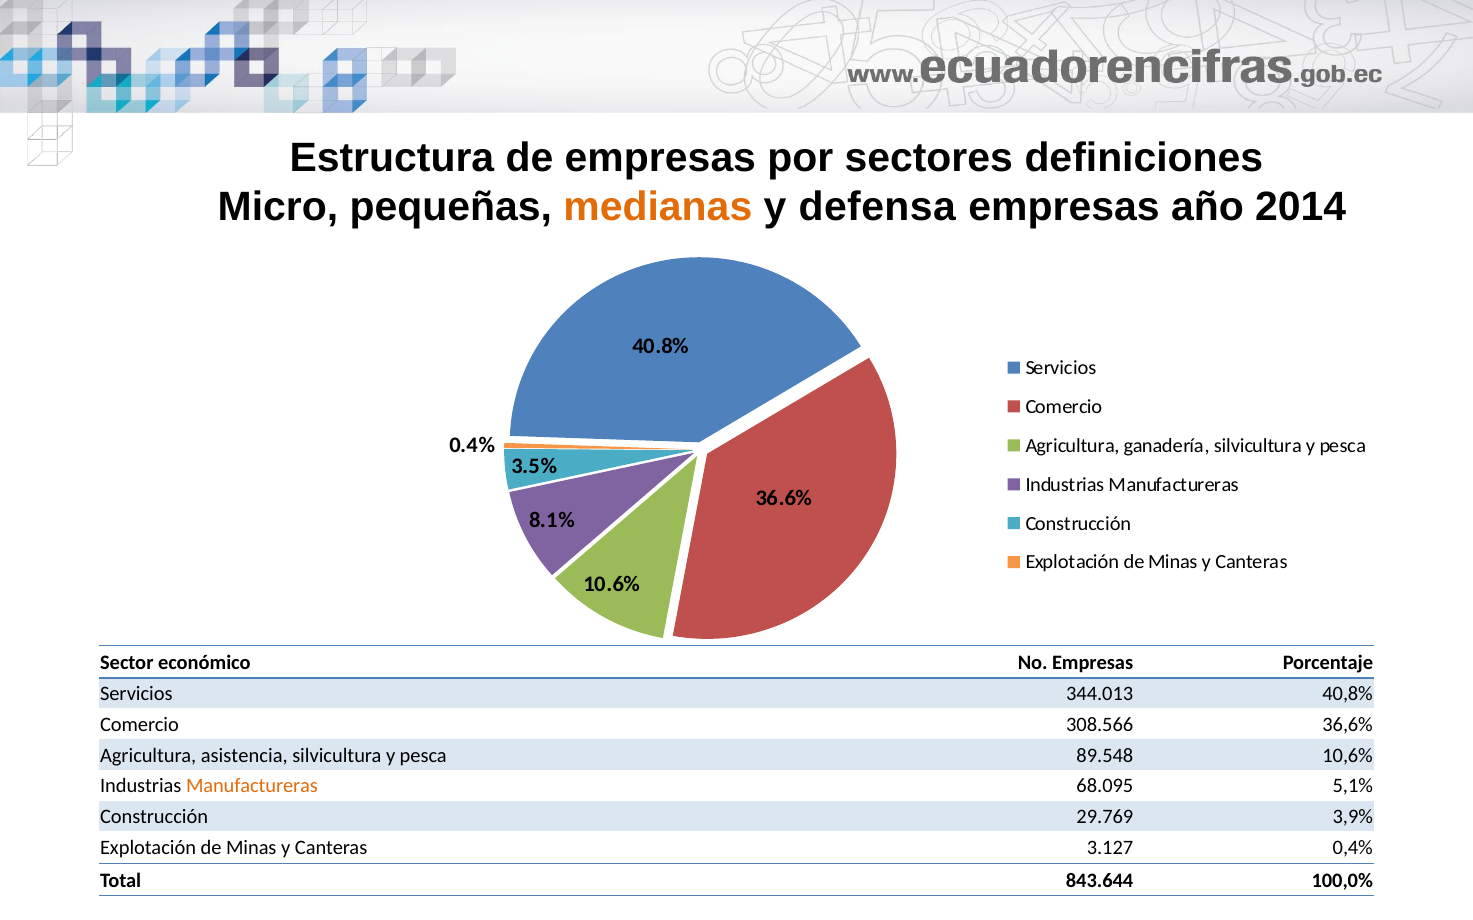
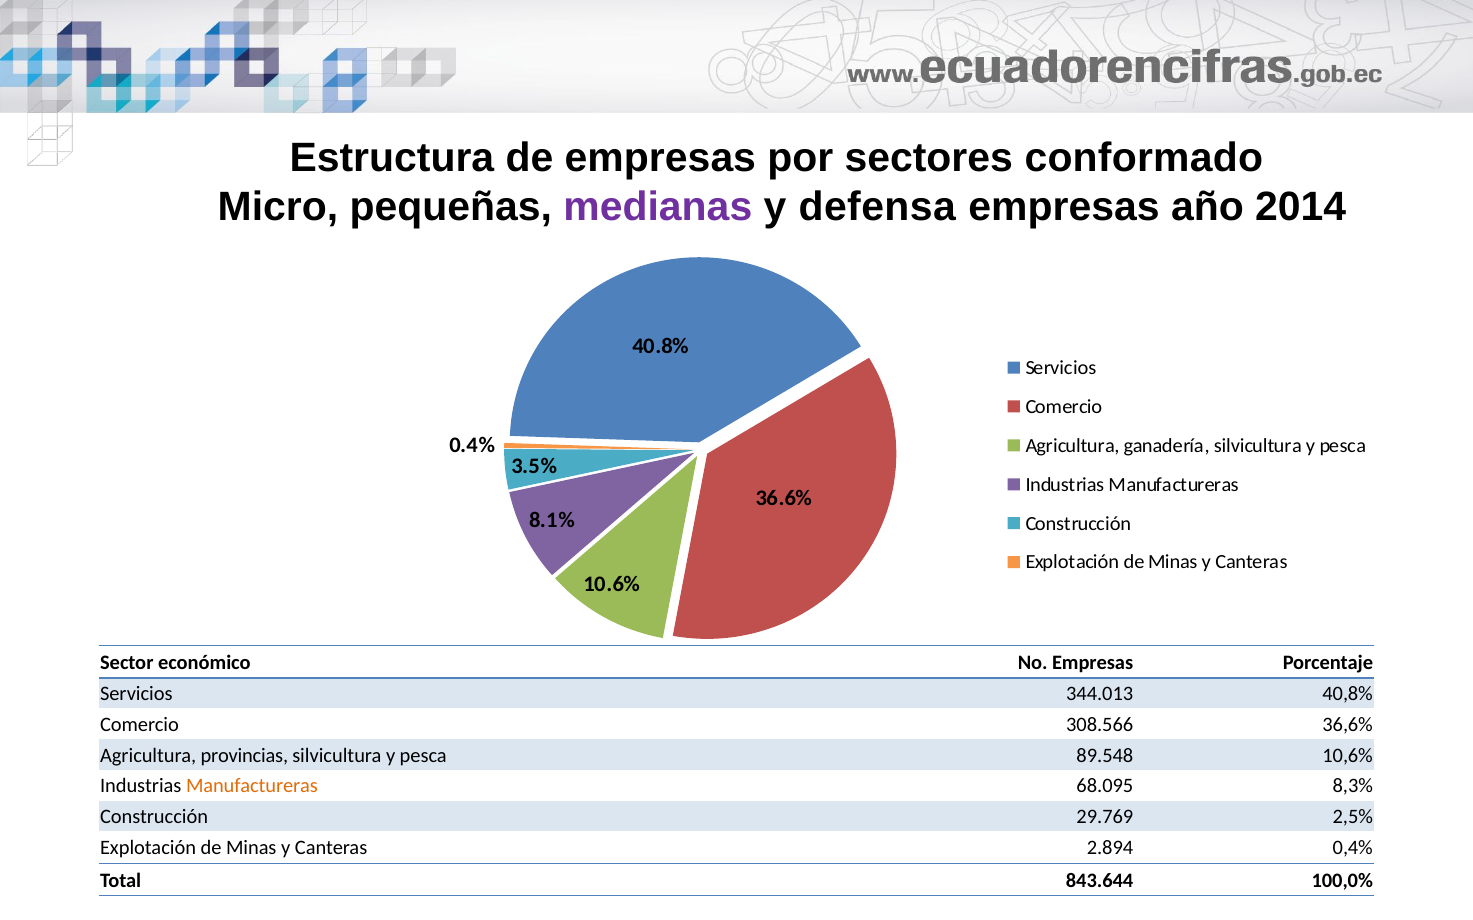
definiciones: definiciones -> conformado (1144, 158)
medianas colour: orange -> purple (658, 207)
asistencia: asistencia -> provincias (244, 755)
5,1%: 5,1% -> 8,3% (1353, 786)
3,9%: 3,9% -> 2,5% (1353, 817)
3.127: 3.127 -> 2.894 (1110, 848)
